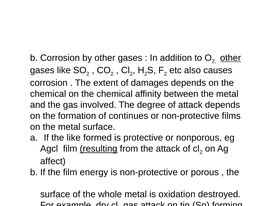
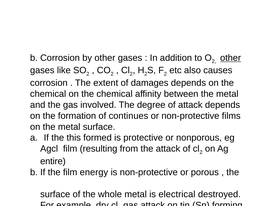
the like: like -> this (74, 137)
resulting underline: present -> none (99, 148)
affect: affect -> entire (53, 161)
oxidation: oxidation -> electrical (177, 194)
